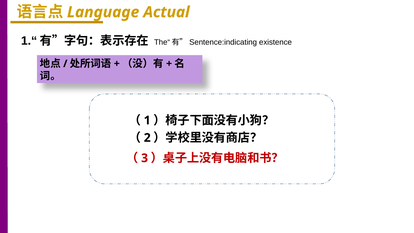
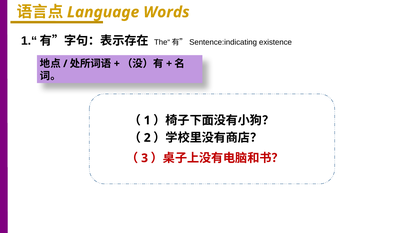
Actual: Actual -> Words (166, 12)
